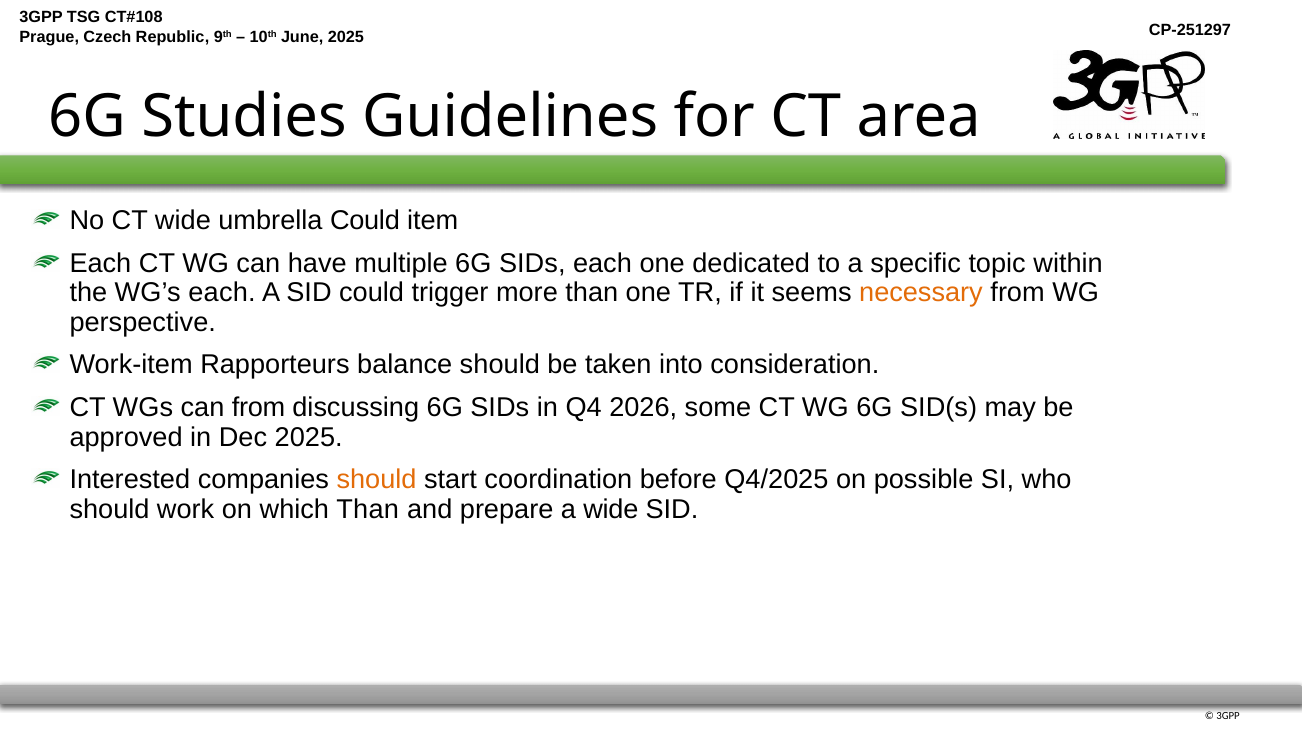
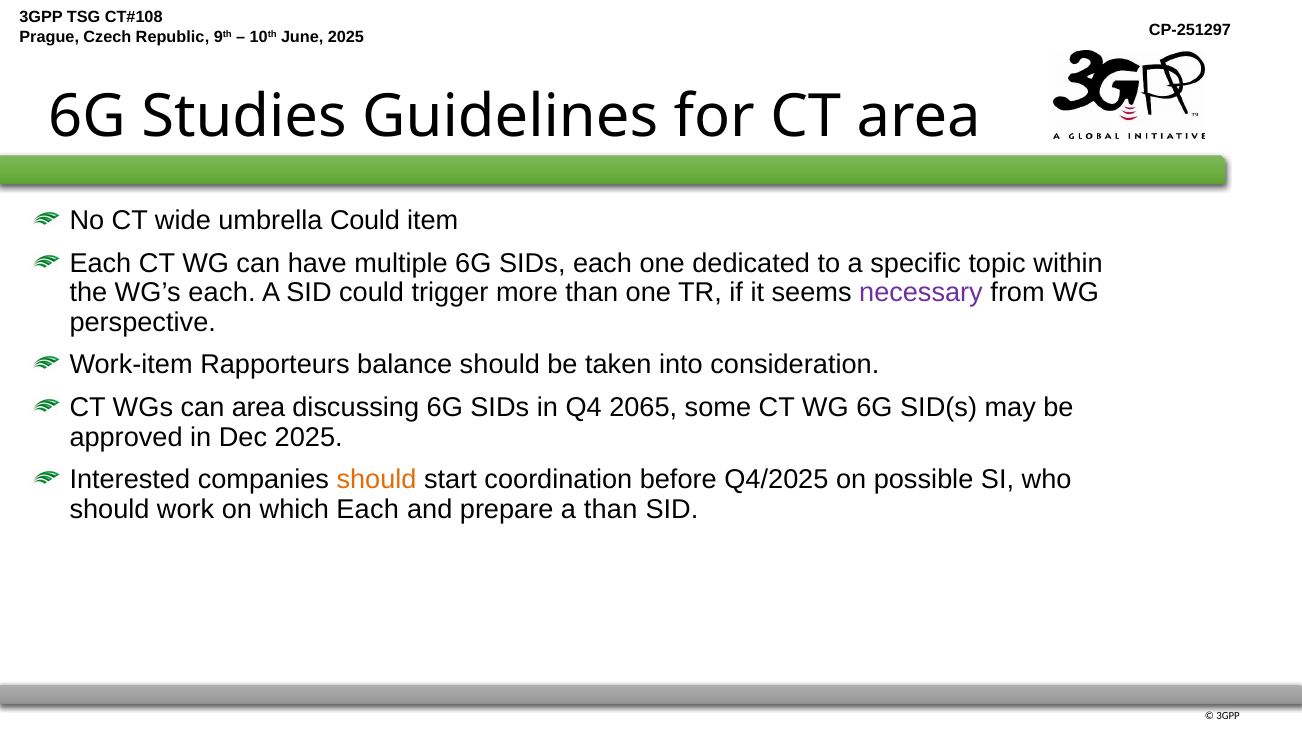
necessary colour: orange -> purple (921, 293)
can from: from -> area (259, 408)
2026: 2026 -> 2065 (643, 408)
which Than: Than -> Each (368, 510)
a wide: wide -> than (611, 510)
